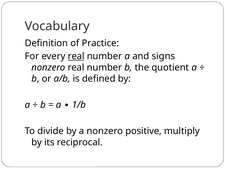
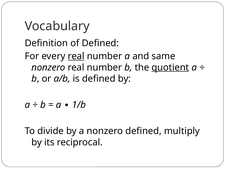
of Practice: Practice -> Defined (100, 43)
signs: signs -> same (163, 56)
quotient underline: none -> present (170, 67)
nonzero positive: positive -> defined (143, 131)
